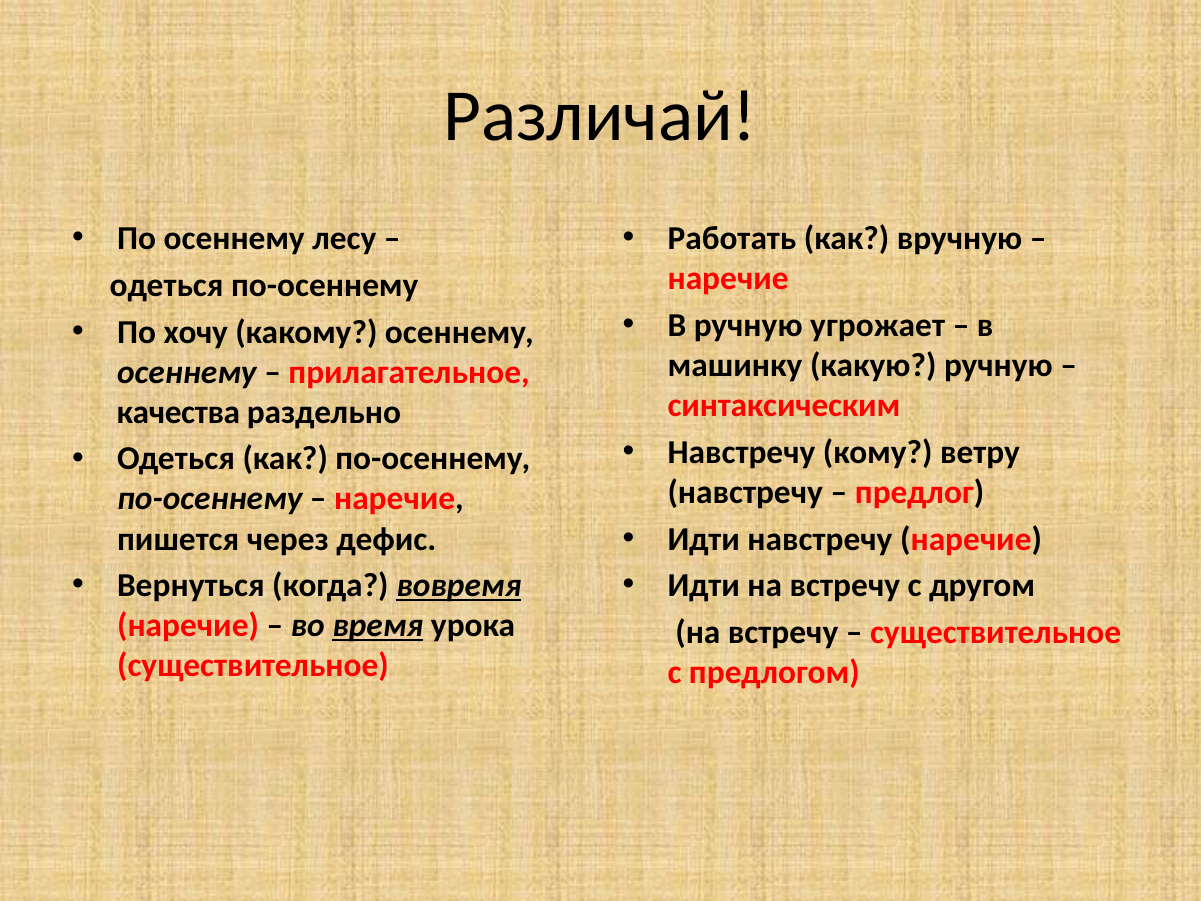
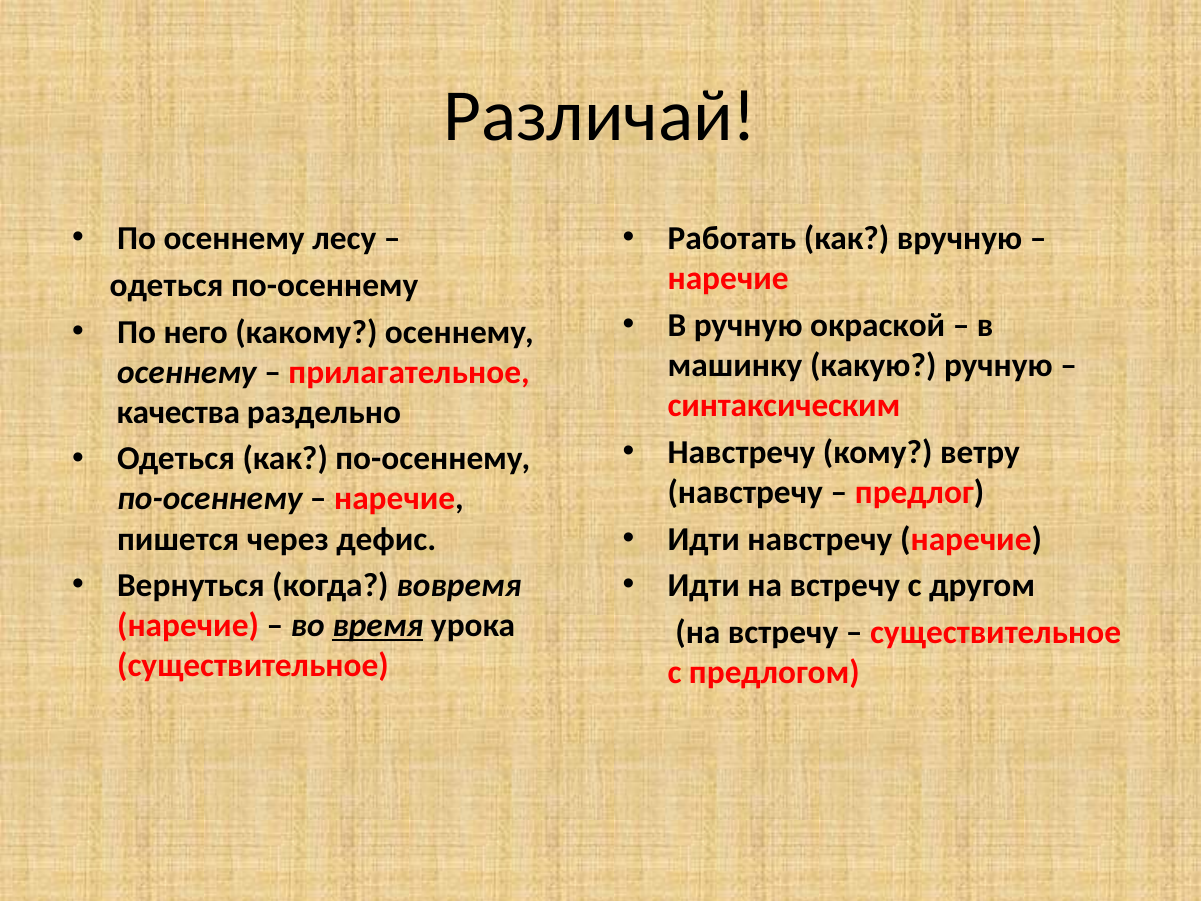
угрожает: угрожает -> окраской (878, 325)
хочу: хочу -> него (196, 332)
вовремя underline: present -> none (459, 586)
